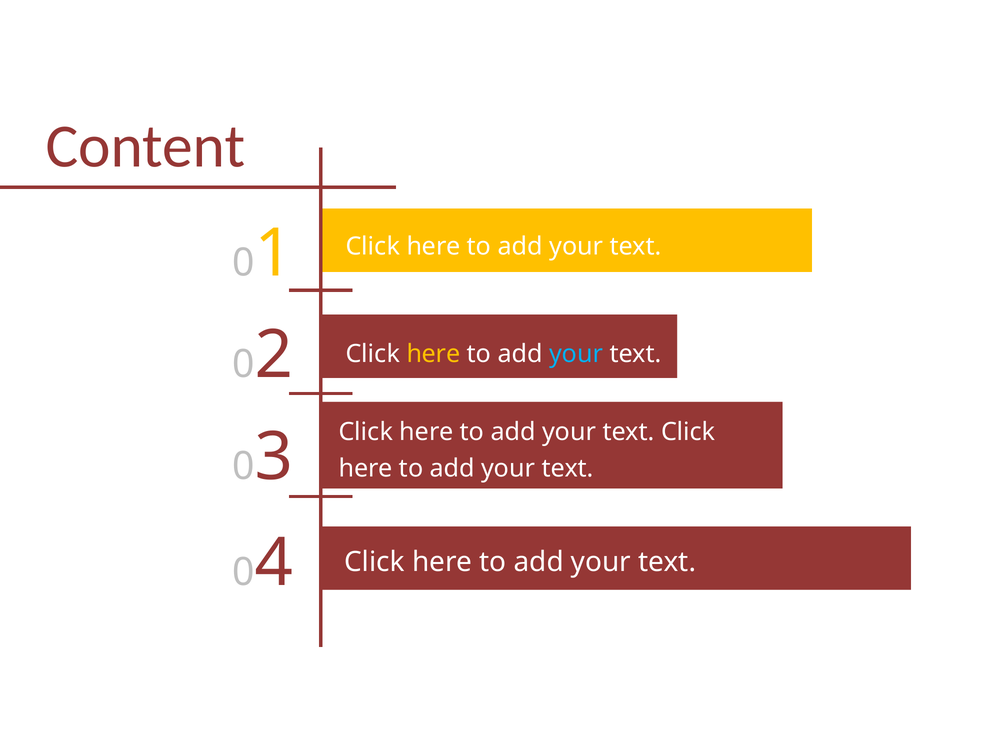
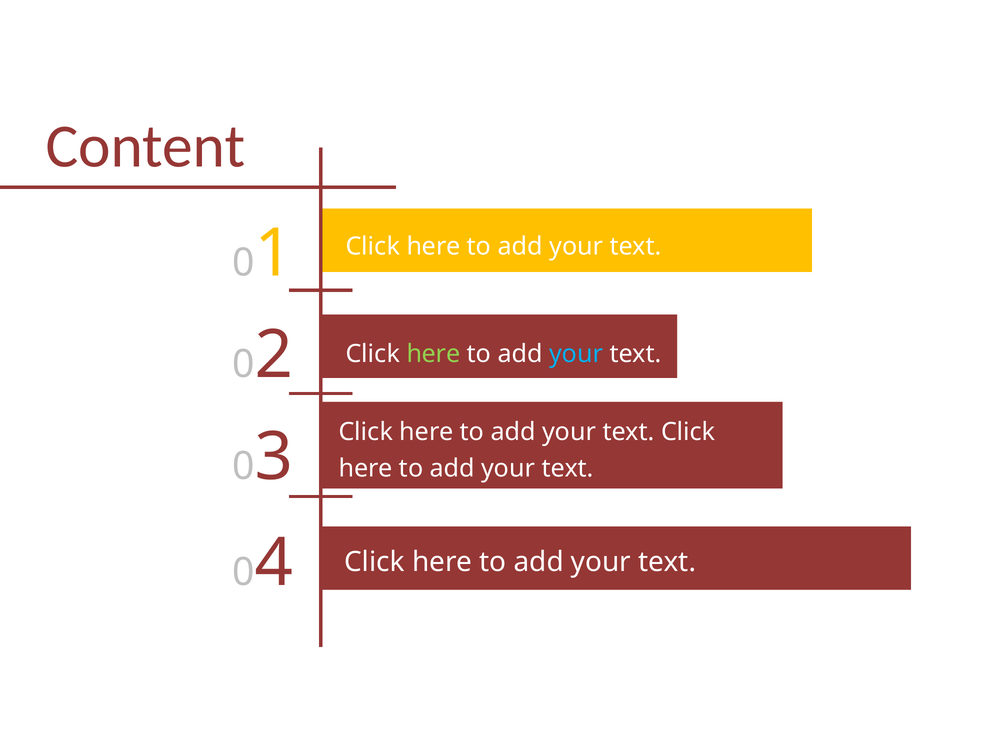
here colour: yellow -> light green (433, 354)
